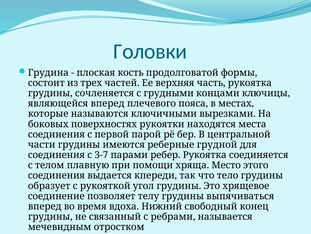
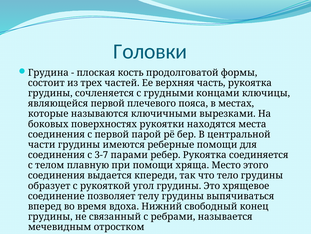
являющейся вперед: вперед -> первой (108, 103)
реберные грудной: грудной -> помощи (217, 144)
